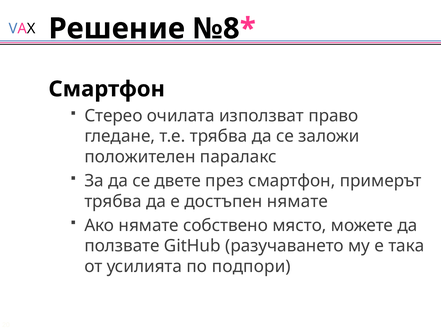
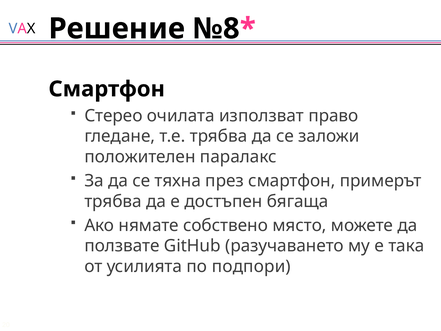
двете: двете -> тяхна (178, 181)
достъпен нямате: нямате -> бягаща (298, 201)
